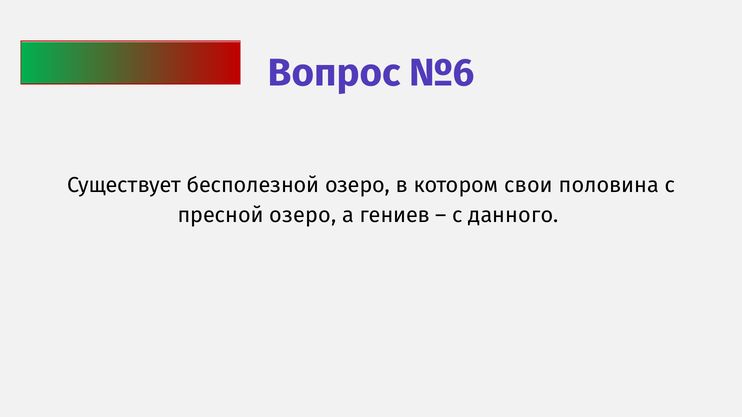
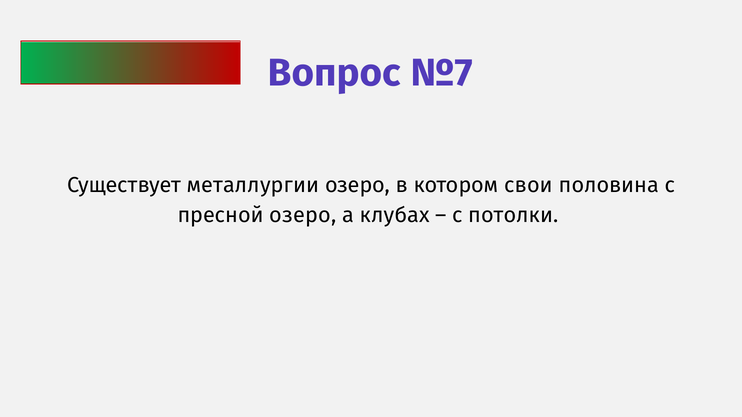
№6: №6 -> №7 (442, 73)
бесполезной: бесполезной -> металлургии (253, 185)
гениев: гениев -> клубах (395, 215)
данного: данного -> потолки (513, 215)
